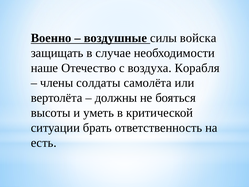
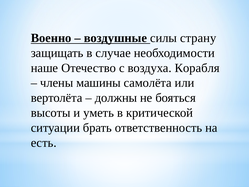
войска: войска -> страну (198, 38)
солдаты: солдаты -> машины (98, 83)
